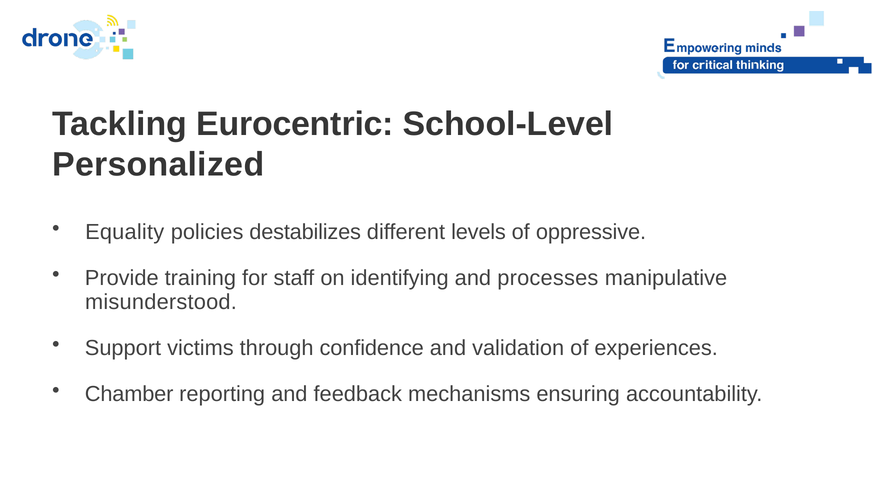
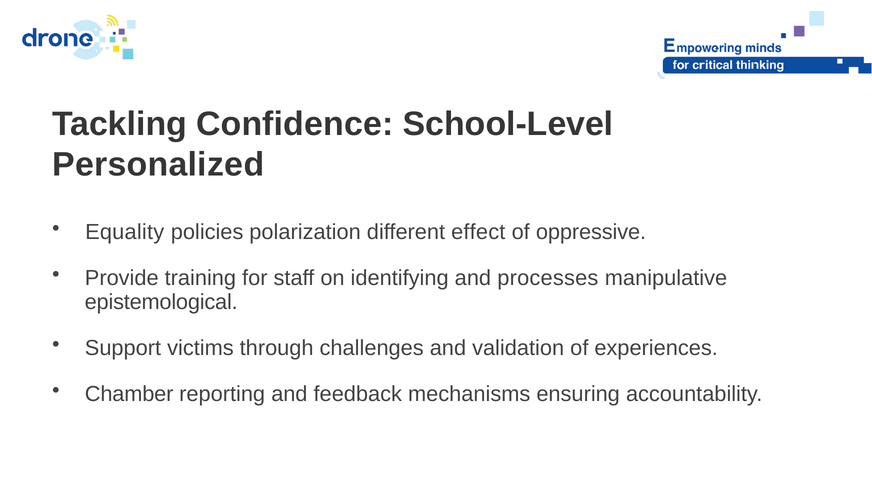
Eurocentric: Eurocentric -> Confidence (295, 124)
destabilizes: destabilizes -> polarization (305, 232)
levels: levels -> effect (478, 232)
misunderstood: misunderstood -> epistemological (161, 302)
confidence: confidence -> challenges (372, 349)
